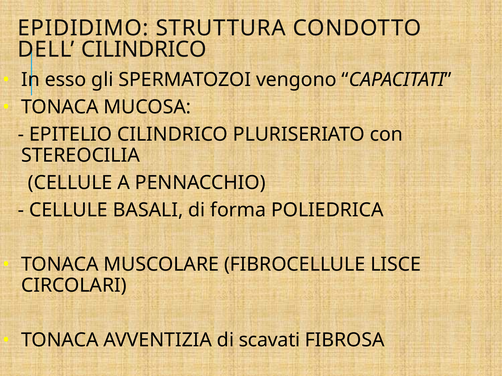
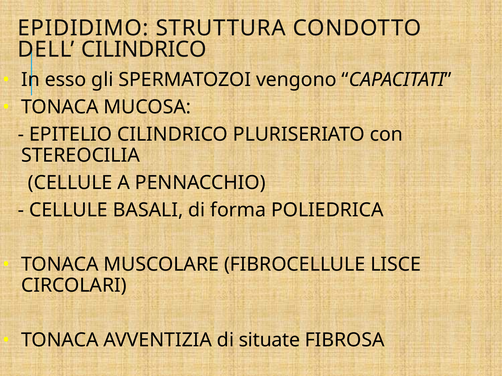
scavati: scavati -> situate (270, 341)
